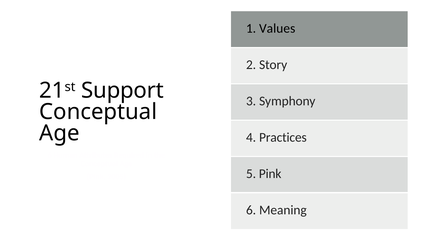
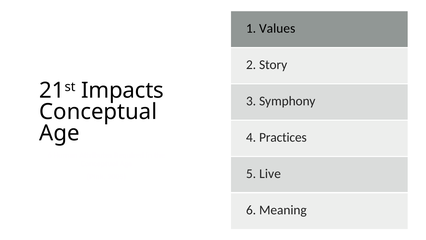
Support: Support -> Impacts (123, 90)
5 Pink: Pink -> Live (270, 173)
